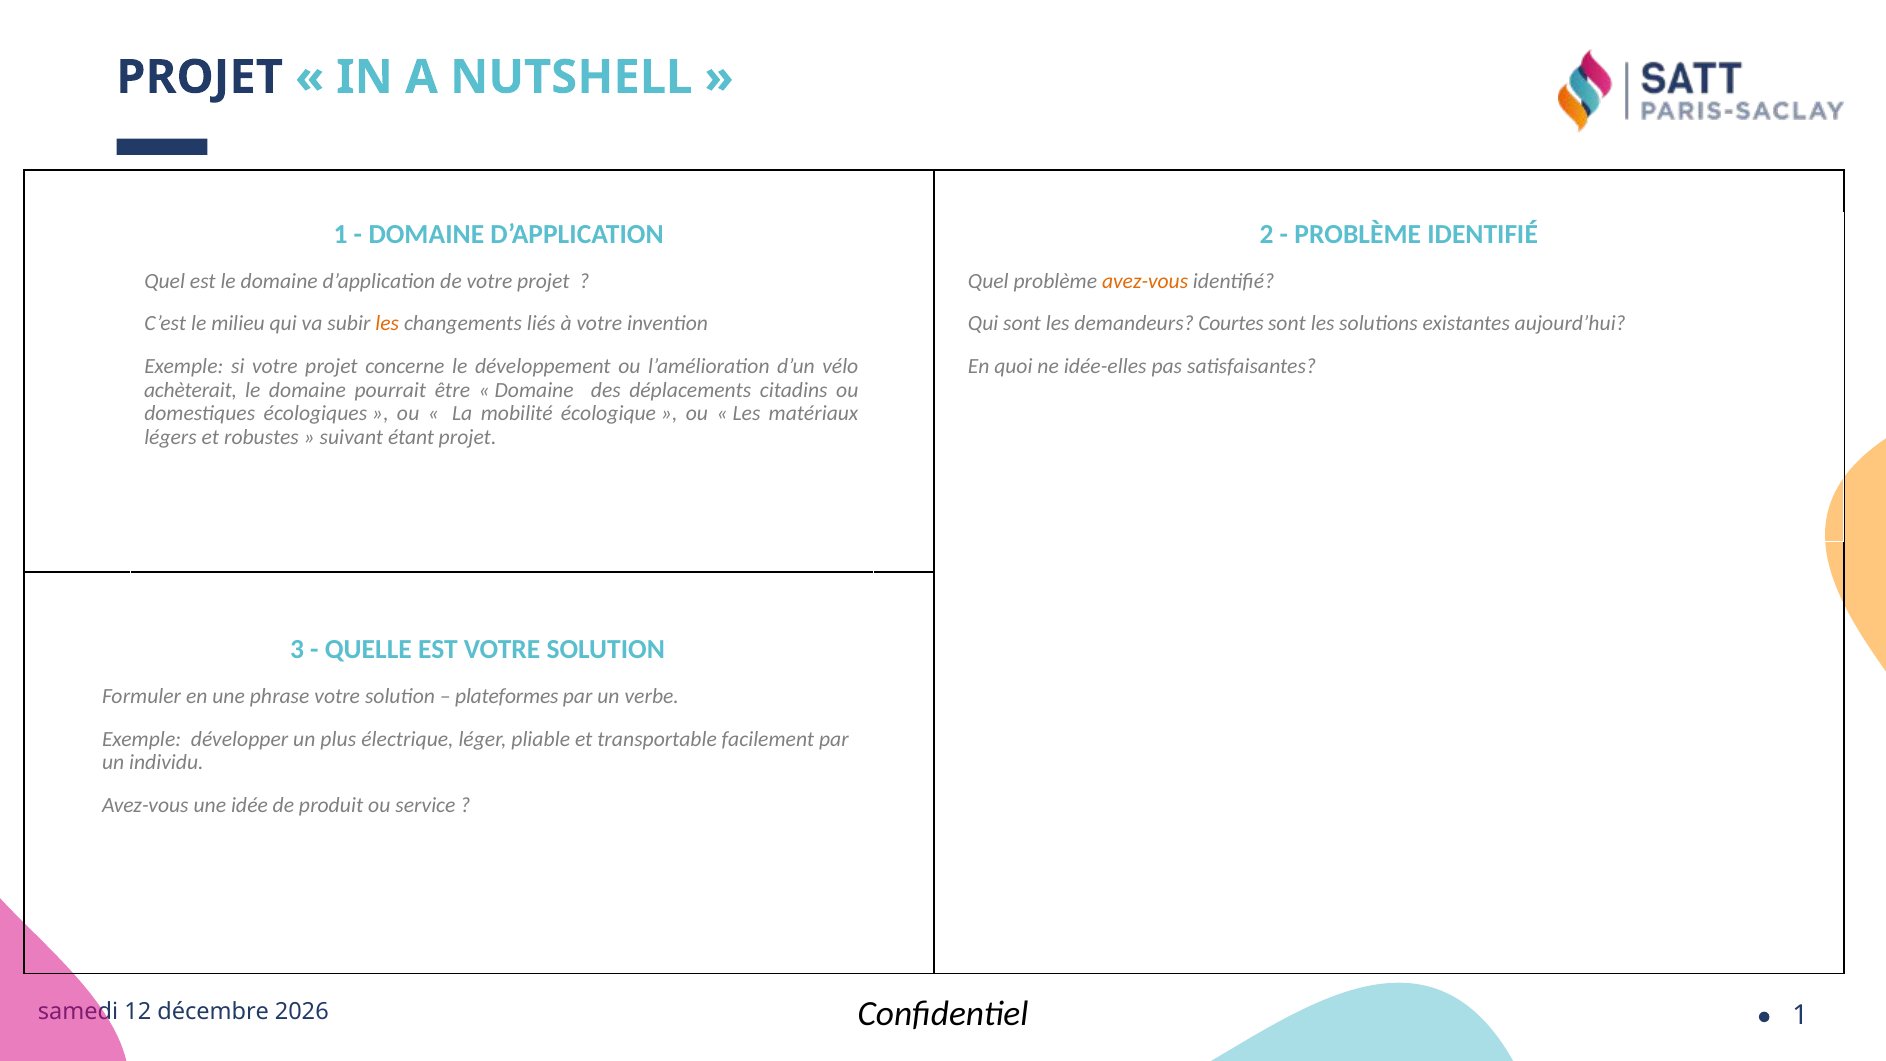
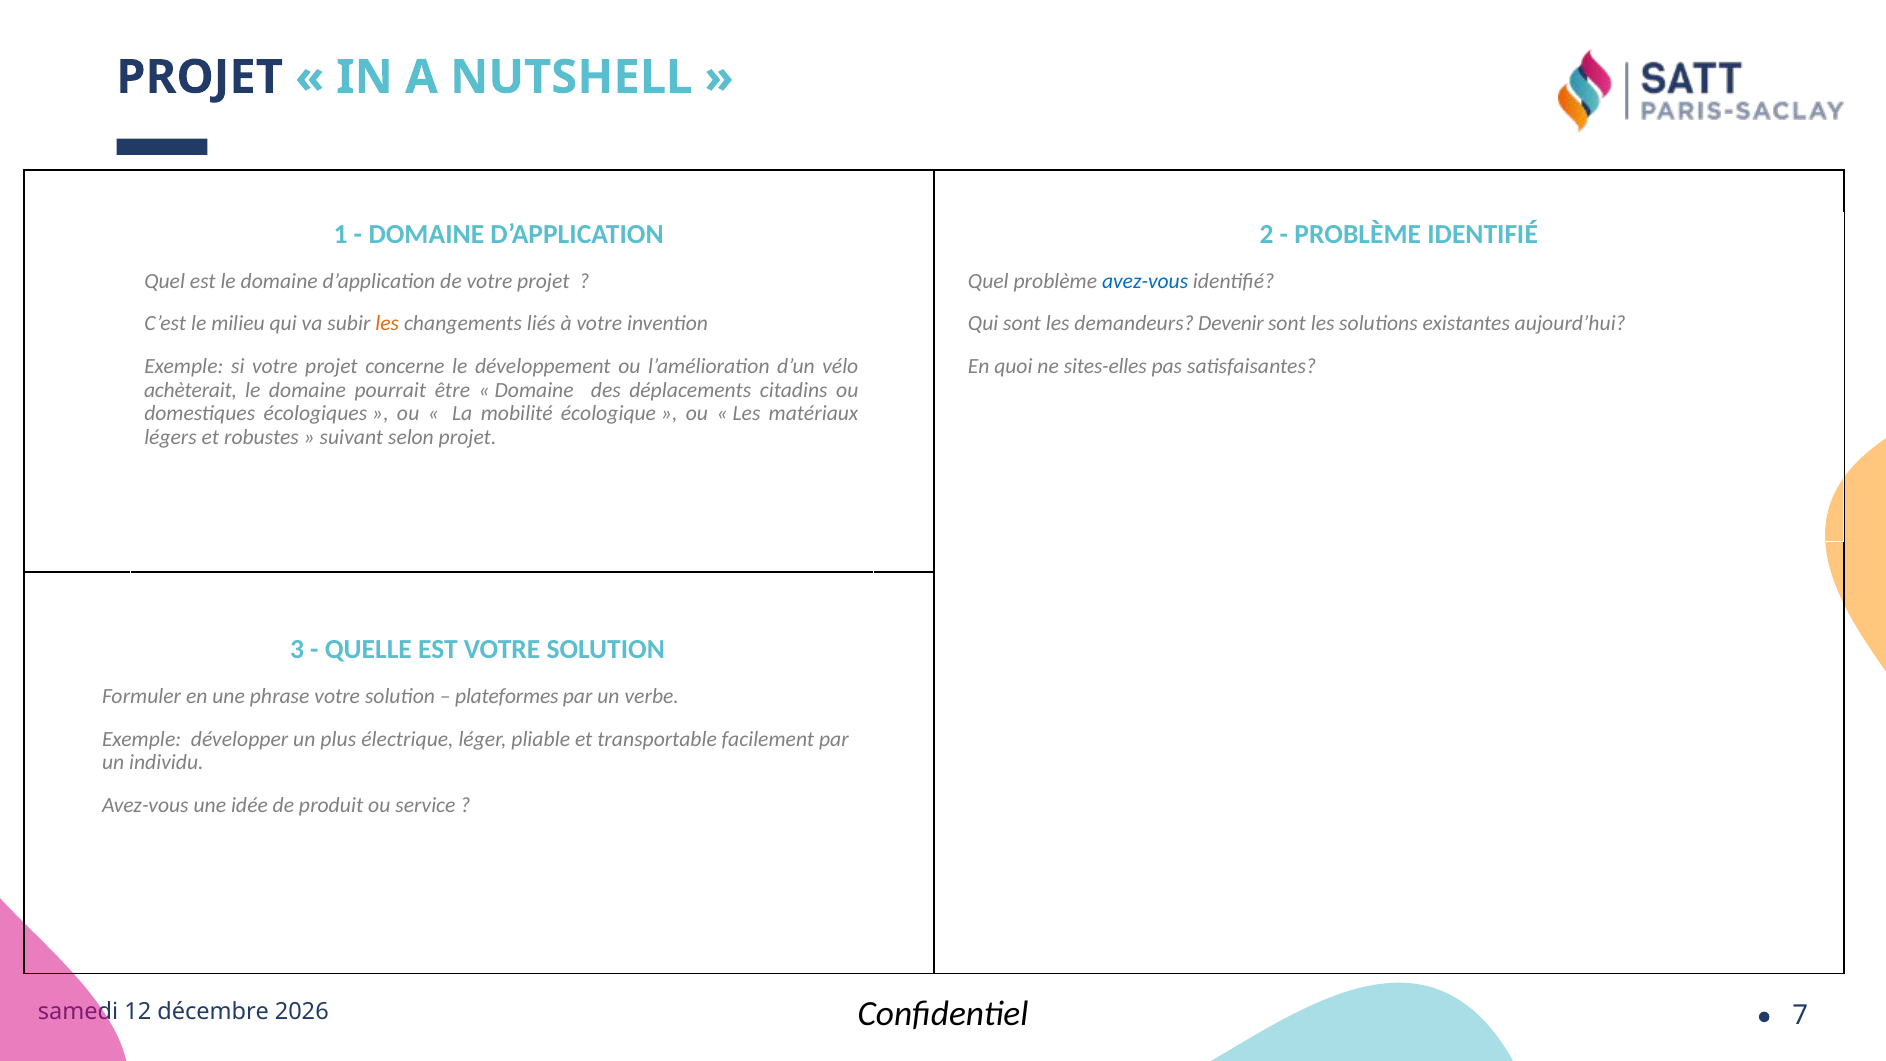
avez-vous colour: orange -> blue (1145, 281)
Courtes: Courtes -> Devenir (1231, 324)
idée-elles: idée-elles -> sites-elles (1105, 367)
étant: étant -> selon (411, 437)
1: 1 -> 7 (1800, 1016)
